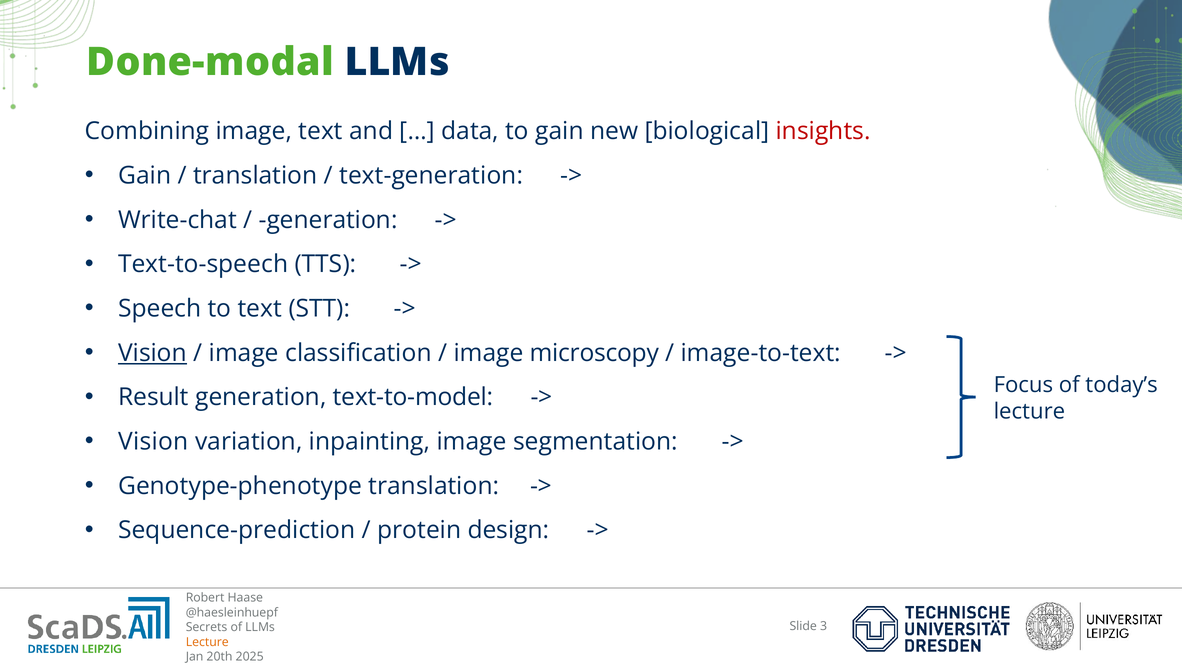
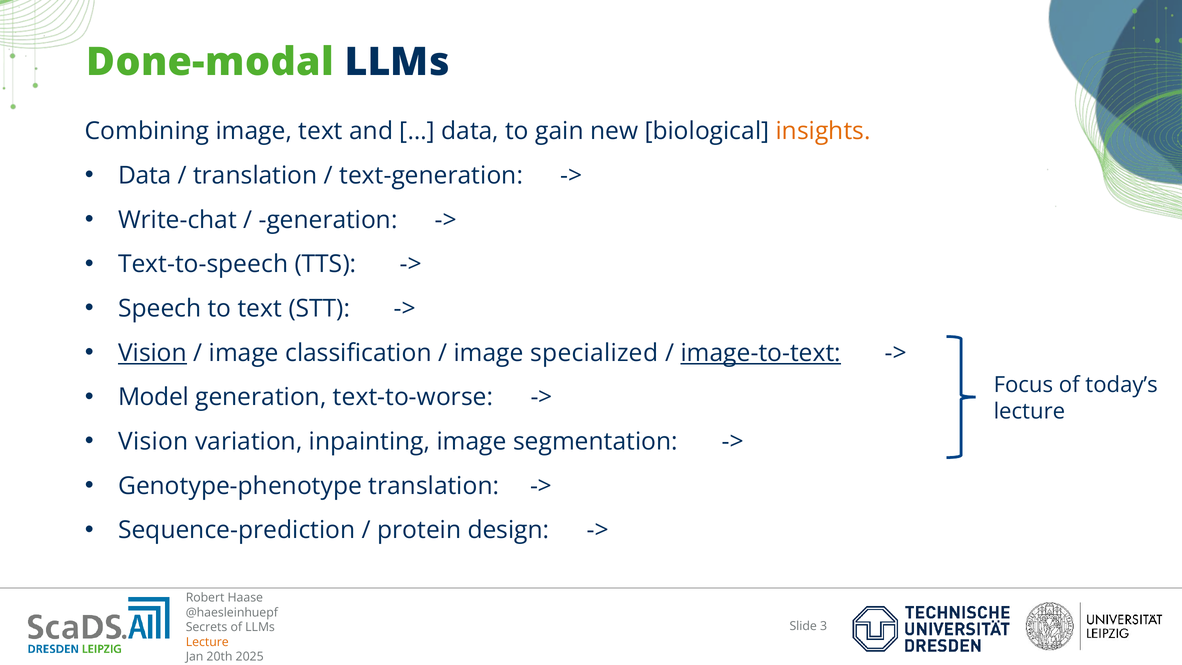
insights colour: red -> orange (823, 131)
Gain: Gain -> Data (145, 176)
microscopy: microscopy -> specialized (594, 353)
image-to-text underline: none -> present (761, 353)
Result: Result -> Model (154, 397)
text-to-model: text-to-model -> text-to-worse (413, 397)
